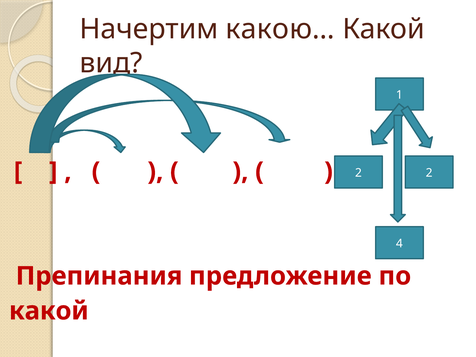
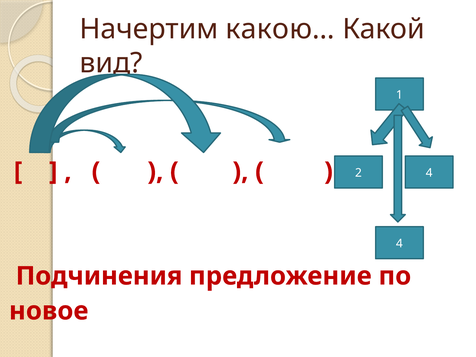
2 2: 2 -> 4 (429, 173)
Препинания: Препинания -> Подчинения (99, 276)
какой: какой -> новое (49, 311)
